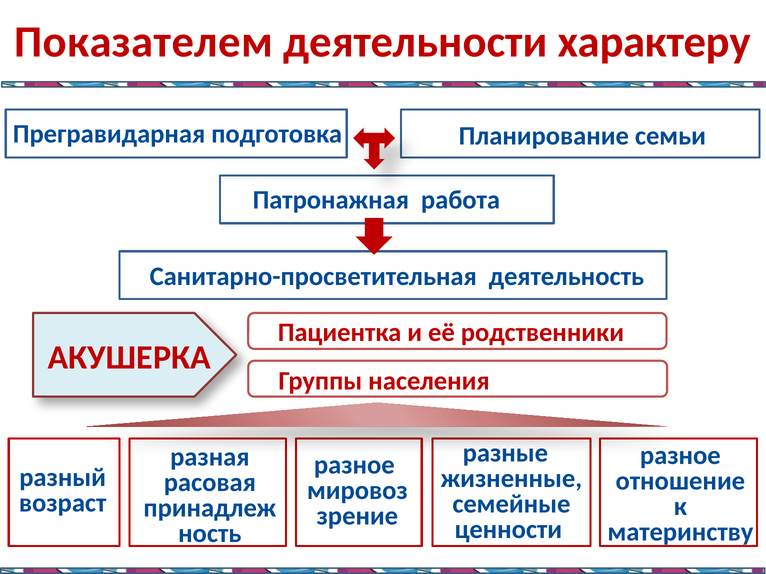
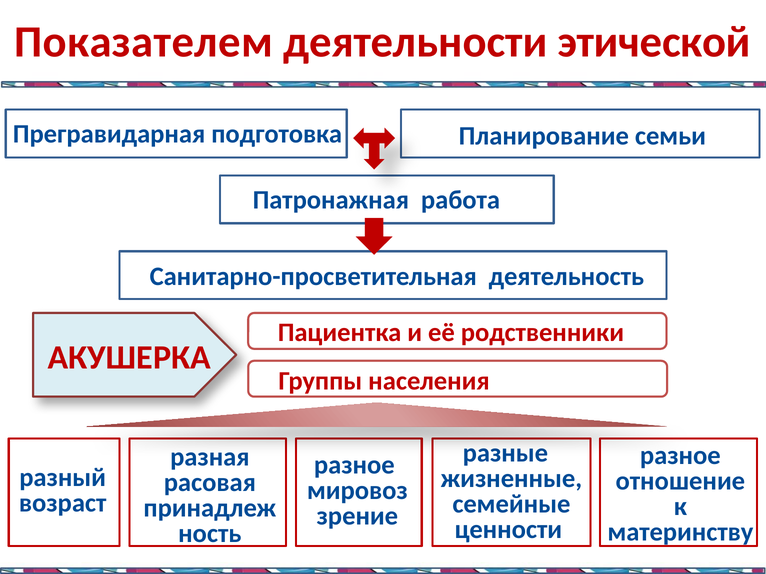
характеру: характеру -> этической (654, 42)
